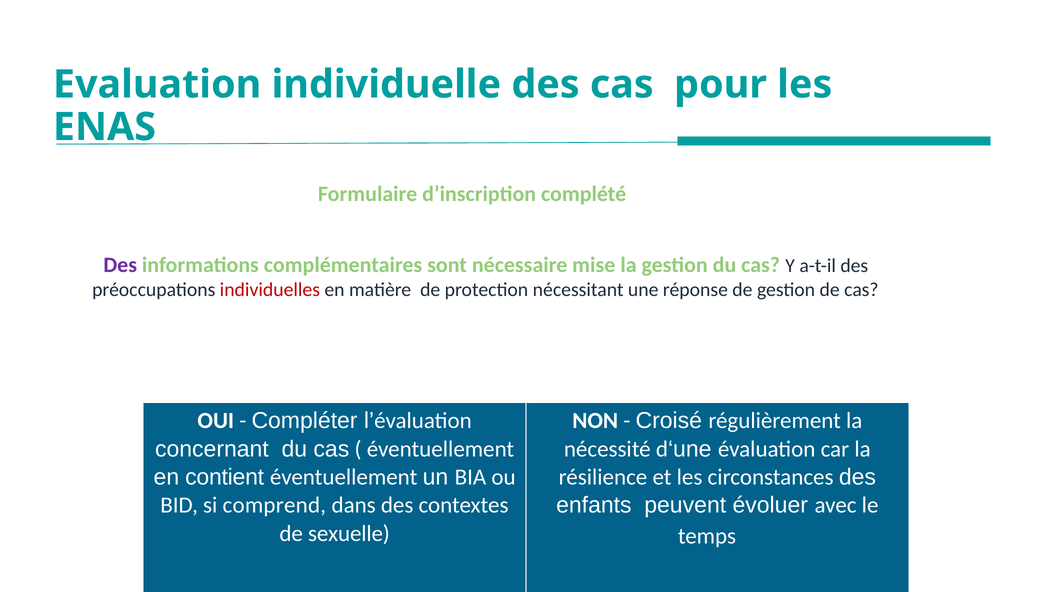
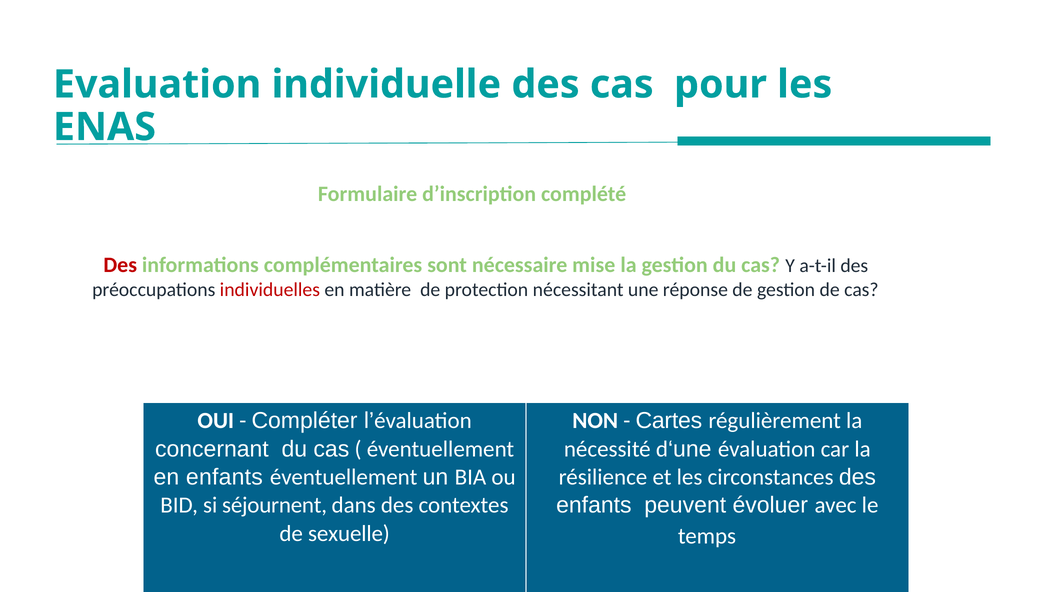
Des colour: purple -> red (120, 265)
Croisé: Croisé -> Cartes (669, 421)
en contient: contient -> enfants (224, 477)
comprend: comprend -> séjournent (275, 505)
